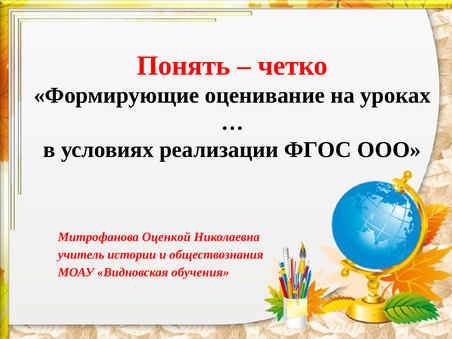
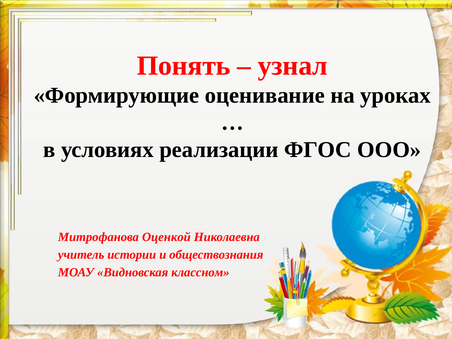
четко: четко -> узнал (293, 66)
обучения: обучения -> классном (200, 272)
